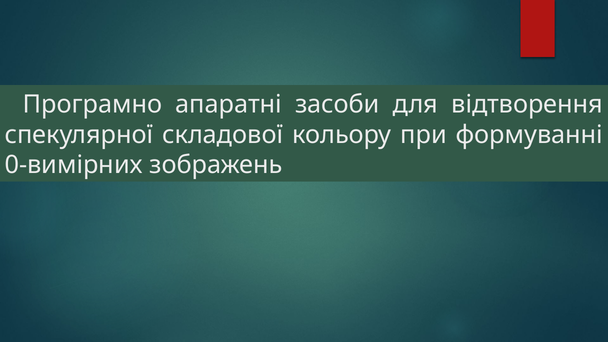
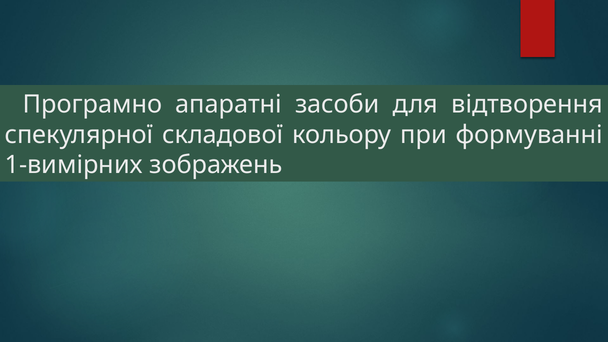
0-вимірних: 0-вимірних -> 1-вимірних (74, 165)
